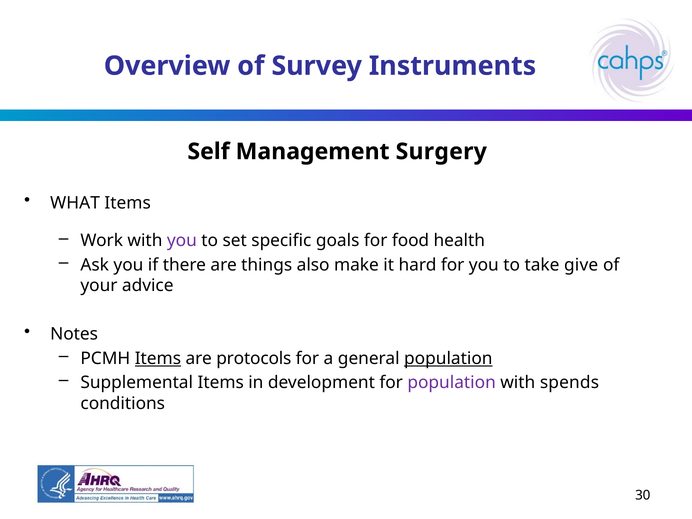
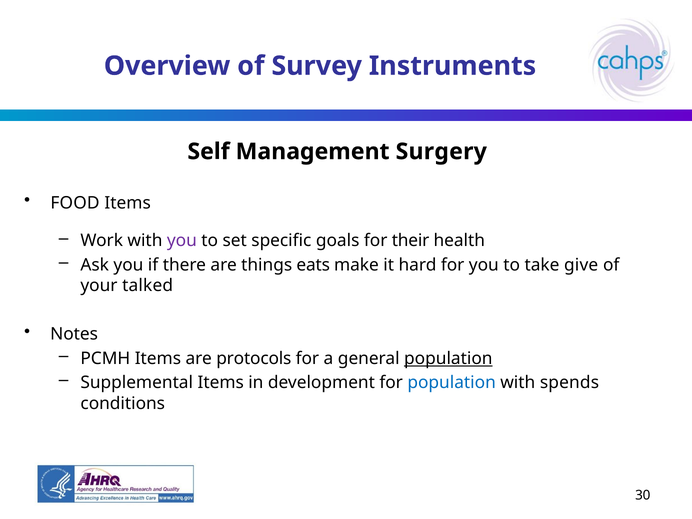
WHAT: WHAT -> FOOD (75, 203)
food: food -> their (411, 241)
also: also -> eats (313, 265)
advice: advice -> talked (148, 286)
Items underline: present -> none (158, 358)
population colour: purple -> blue (452, 383)
